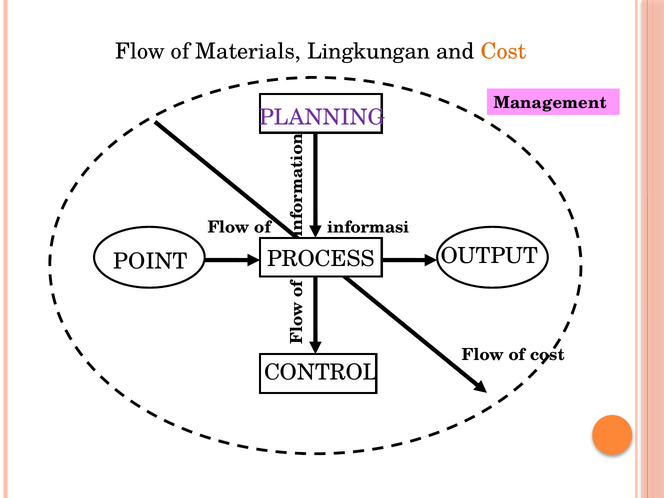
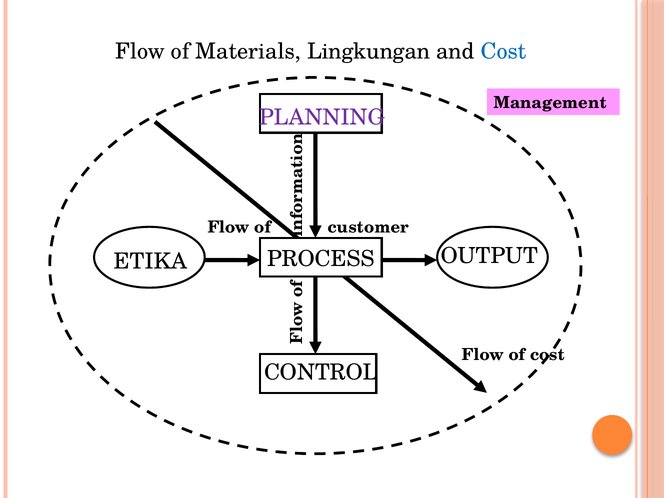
Cost colour: orange -> blue (504, 51)
informasi: informasi -> customer (368, 227)
POINT: POINT -> ETIKA (150, 262)
